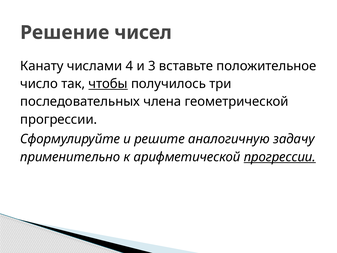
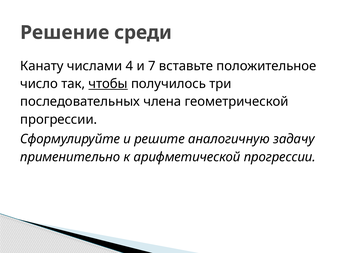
чисел: чисел -> среди (143, 33)
3: 3 -> 7 (152, 66)
прогрессии underline: present -> none (280, 157)
